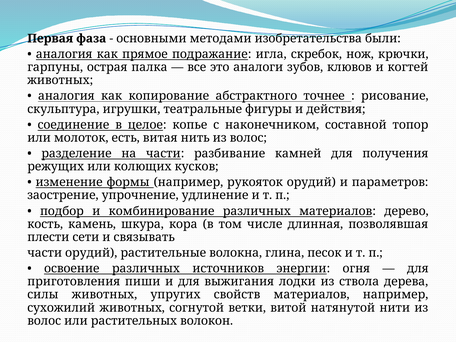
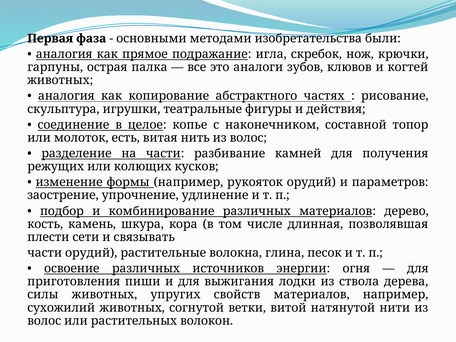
точнее: точнее -> частях (324, 96)
